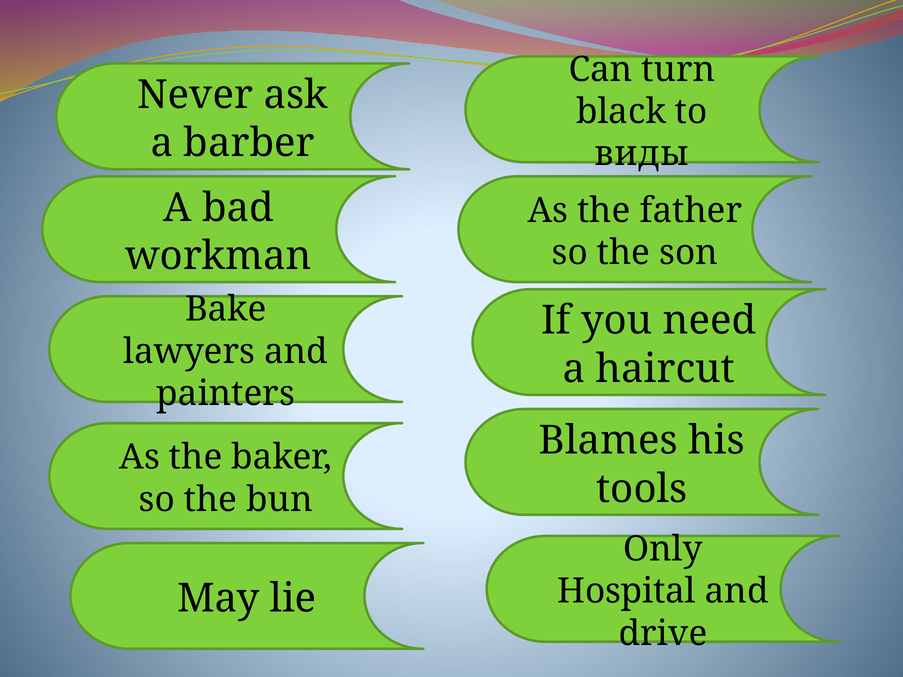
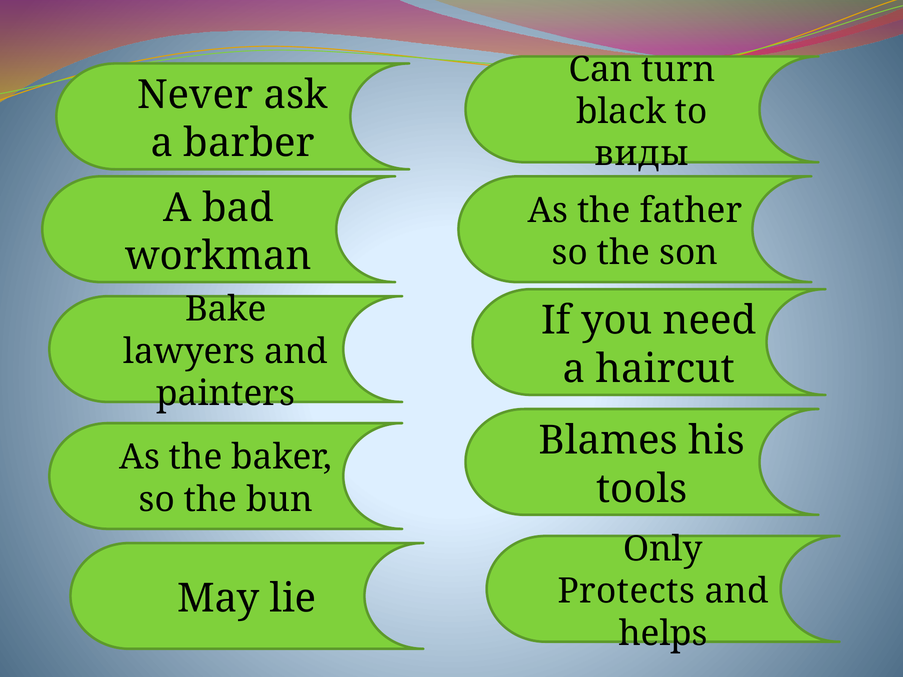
Hospital: Hospital -> Protects (626, 591)
drive: drive -> helps (663, 634)
